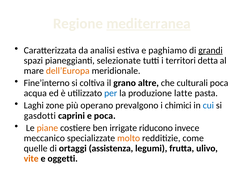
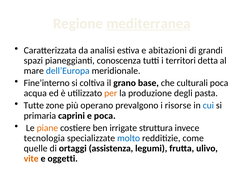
paghiamo: paghiamo -> abitazioni (168, 50)
grandi underline: present -> none (211, 50)
selezionate: selezionate -> conoscenza (119, 61)
dell’Europa colour: orange -> blue (68, 71)
altre: altre -> base (148, 83)
per colour: blue -> orange (111, 93)
latte: latte -> degli (183, 93)
Laghi: Laghi -> Tutte (34, 105)
chimici: chimici -> risorse (178, 105)
gasdotti: gasdotti -> primaria (40, 116)
riducono: riducono -> struttura (156, 128)
meccanico: meccanico -> tecnologia (44, 138)
molto colour: orange -> blue (129, 138)
